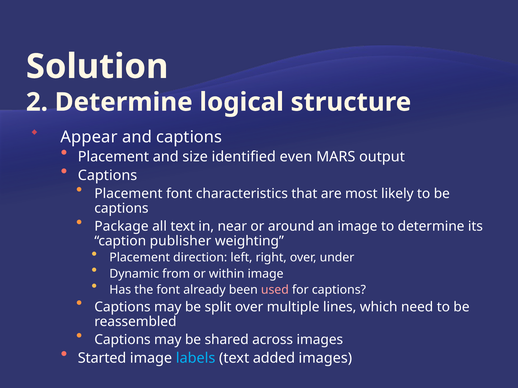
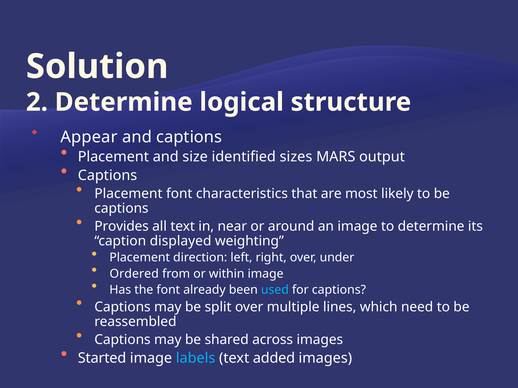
even: even -> sizes (296, 157)
Package: Package -> Provides (122, 227)
publisher: publisher -> displayed (181, 241)
Dynamic: Dynamic -> Ordered (134, 274)
used colour: pink -> light blue (275, 290)
